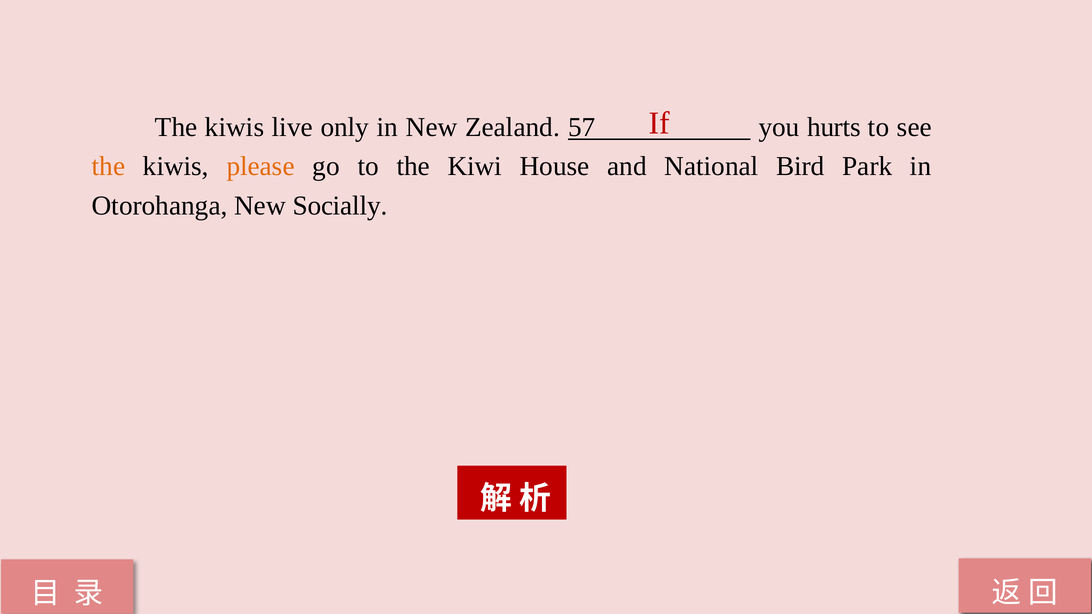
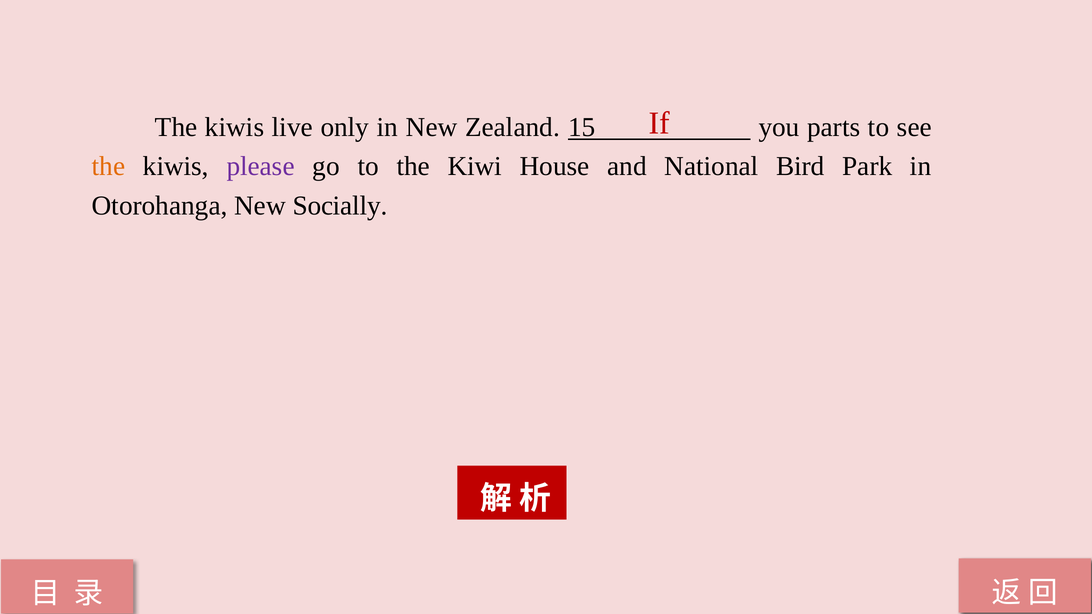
57: 57 -> 15 (582, 127)
hurts: hurts -> parts (834, 127)
please colour: orange -> purple (261, 166)
